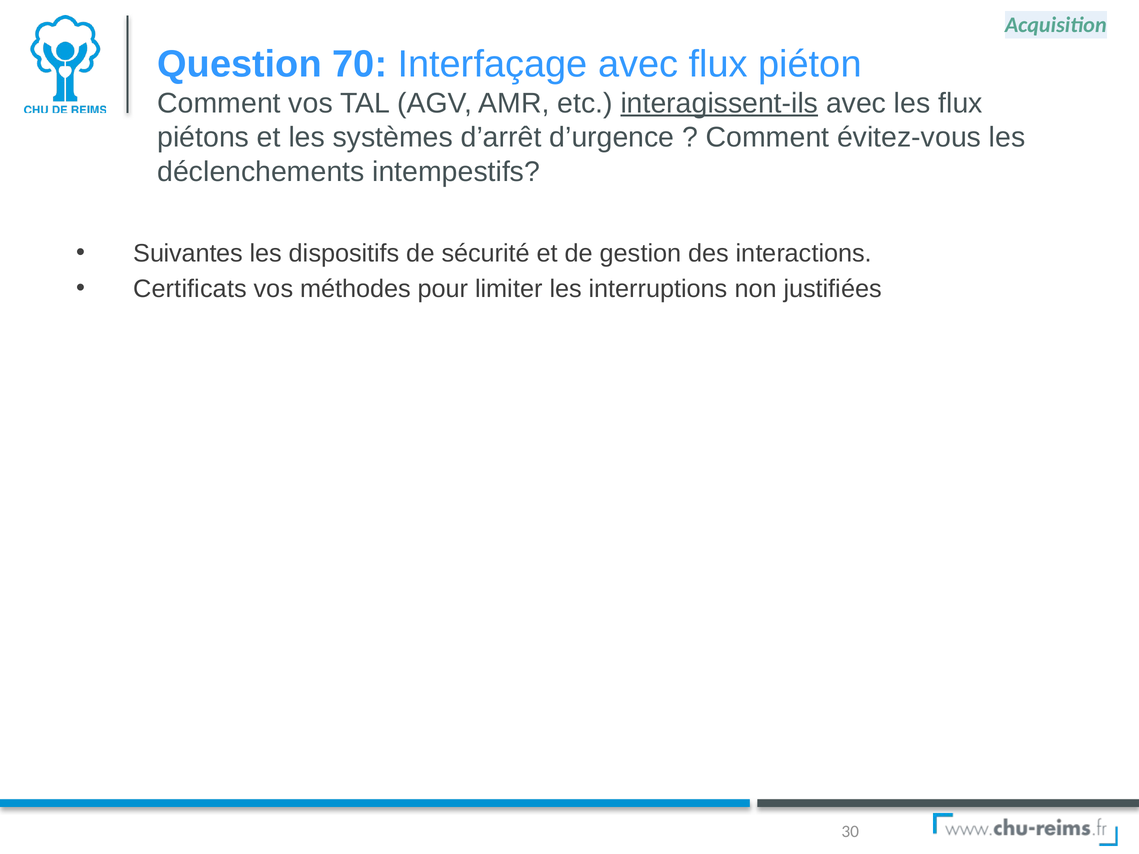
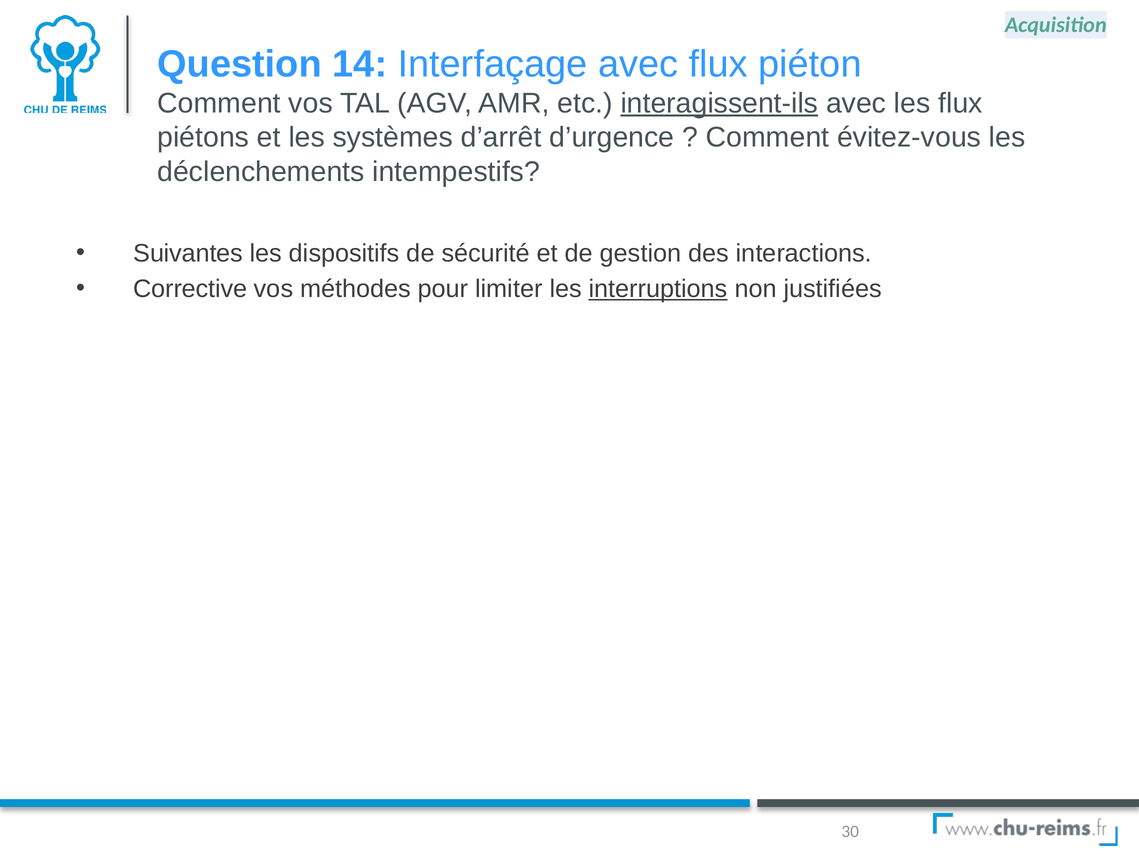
70: 70 -> 14 (360, 64)
Certificats: Certificats -> Corrective (190, 289)
interruptions underline: none -> present (658, 289)
